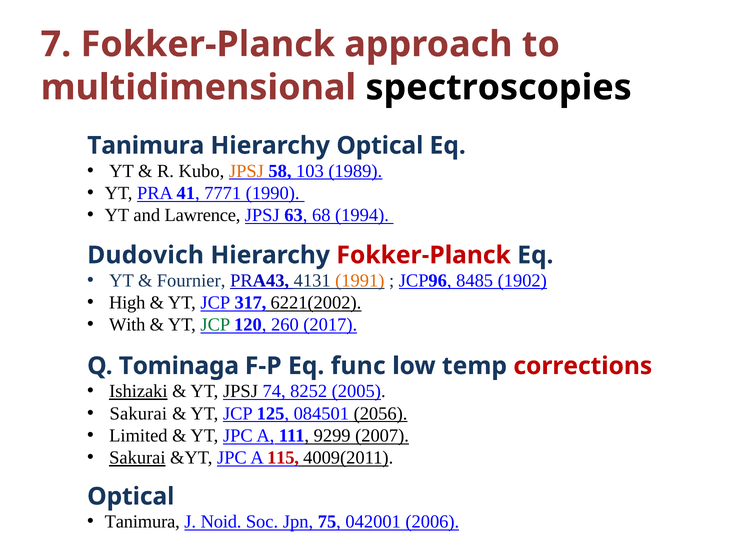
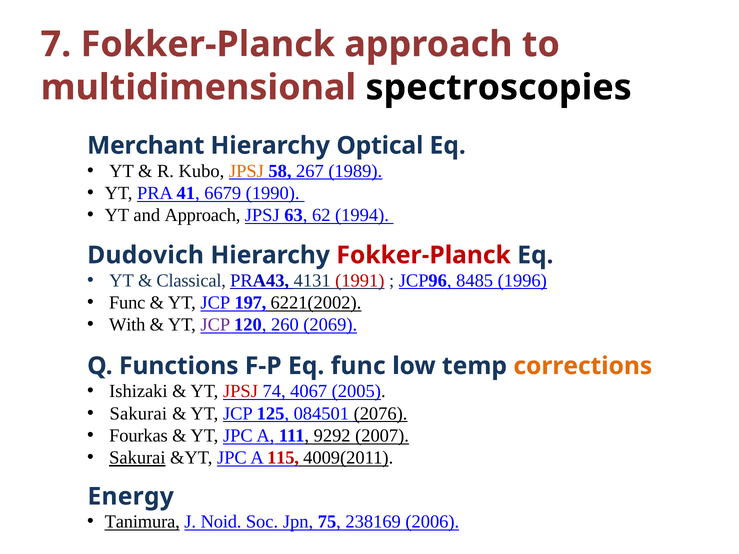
Tanimura: Tanimura -> Merchant (146, 146)
103: 103 -> 267 (310, 171)
7771: 7771 -> 6679 (223, 193)
and Lawrence: Lawrence -> Approach (203, 215)
68: 68 -> 62 (321, 215)
Fournier: Fournier -> Classical (191, 281)
1991 colour: orange -> red (360, 281)
1902: 1902 -> 1996 (522, 281)
High: High -> Func (127, 303)
317: 317 -> 197 (250, 303)
JCP colour: green -> purple (215, 325)
2017: 2017 -> 2069 (330, 325)
Tominaga: Tominaga -> Functions (179, 366)
corrections colour: red -> orange (583, 366)
Ishizaki underline: present -> none (138, 392)
JPSJ colour: black -> red (240, 392)
8252: 8252 -> 4067 (309, 392)
2056: 2056 -> 2076 (381, 414)
Limited: Limited -> Fourkas (138, 436)
9299: 9299 -> 9292 (332, 436)
Optical: Optical -> Energy (131, 497)
Tanimura underline: none -> present (142, 522)
042001: 042001 -> 238169 (373, 522)
